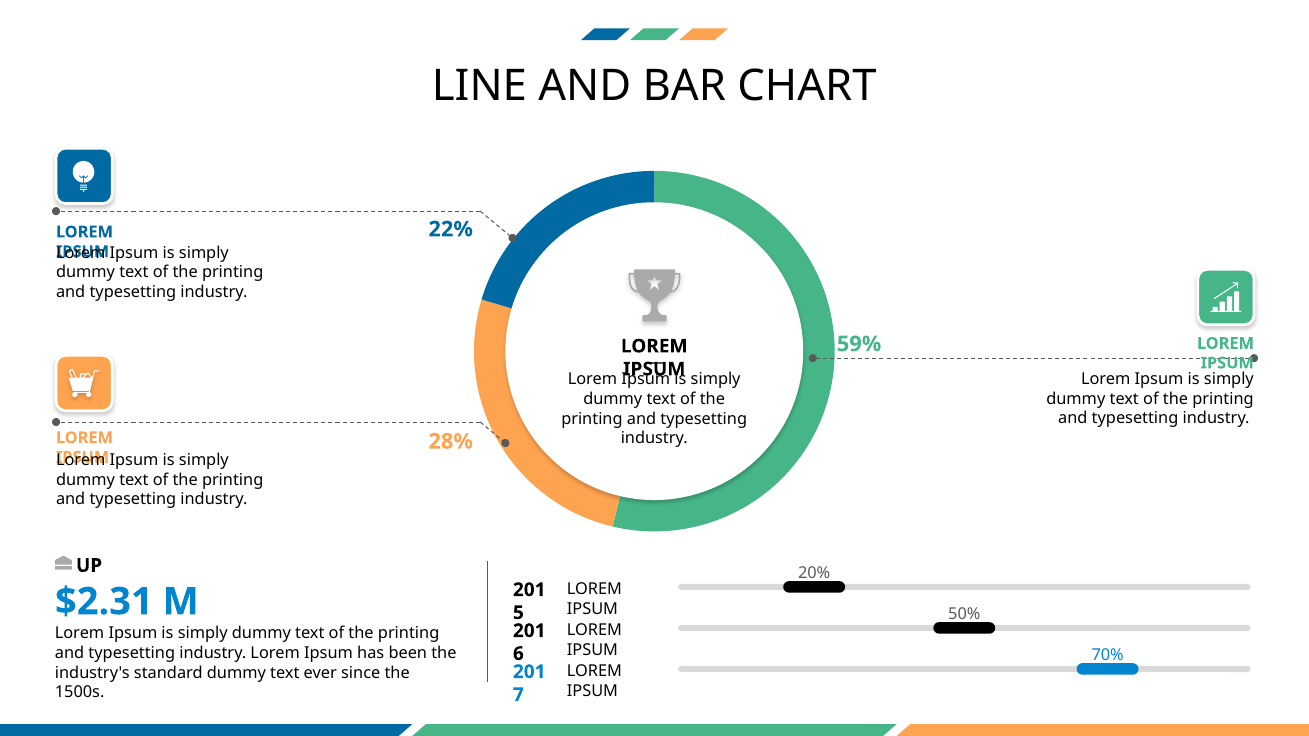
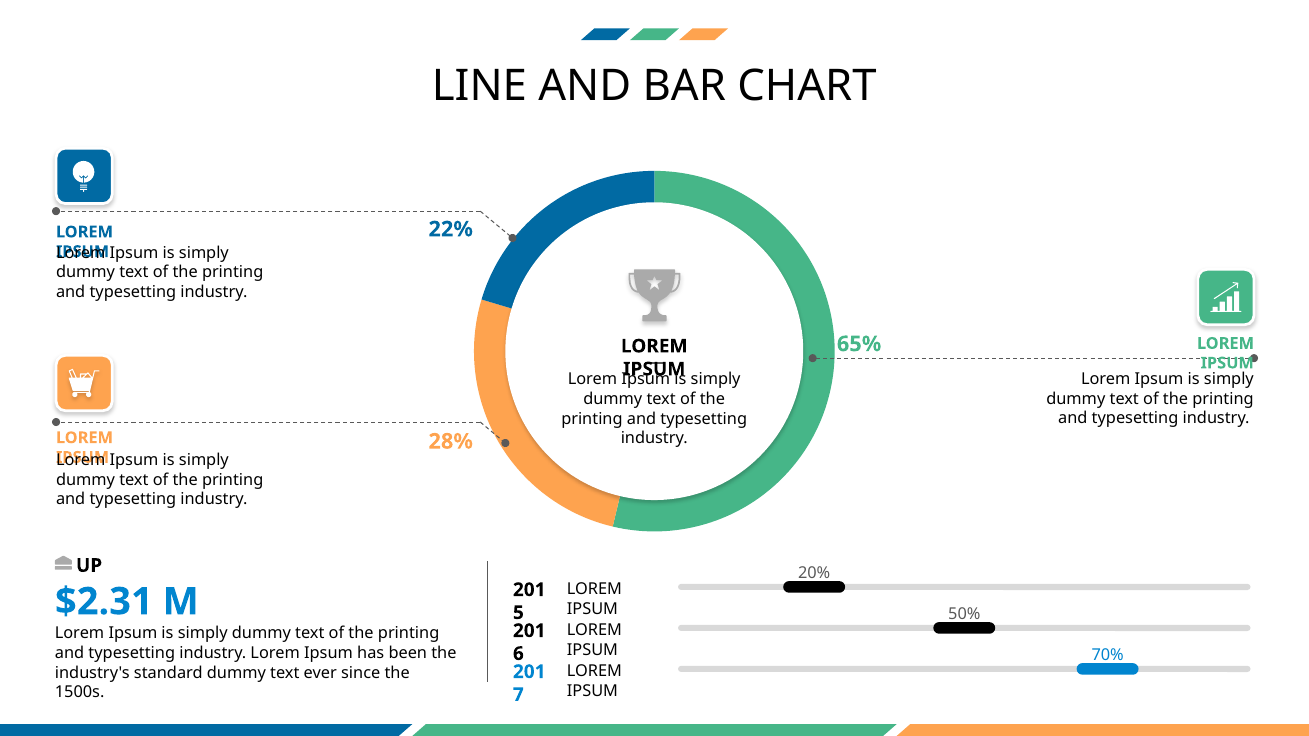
59%: 59% -> 65% (859, 344)
